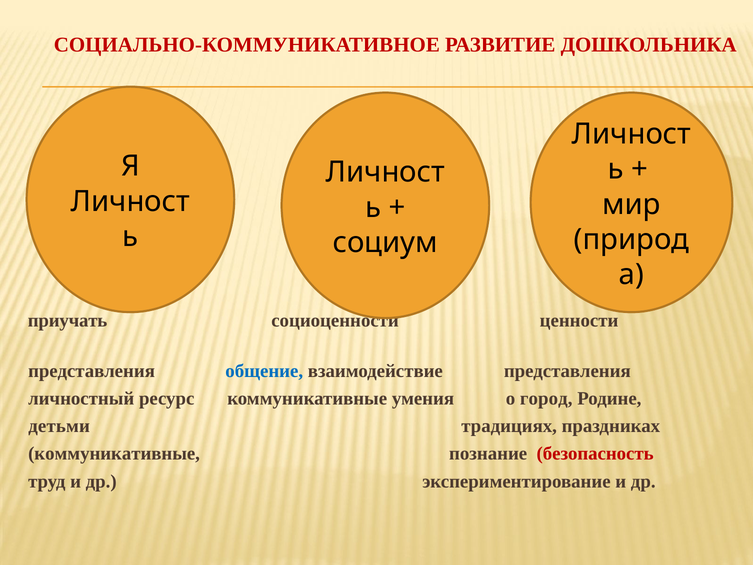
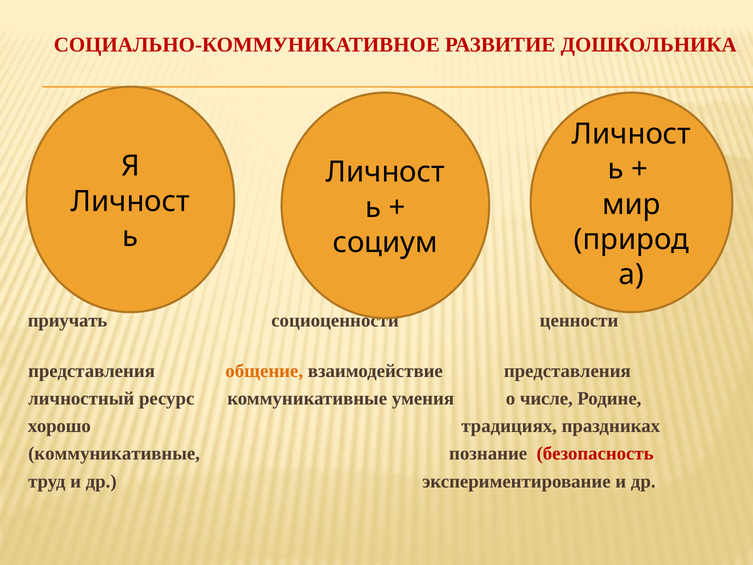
общение colour: blue -> orange (264, 371)
город: город -> числе (546, 398)
детьми: детьми -> хорошо (59, 426)
